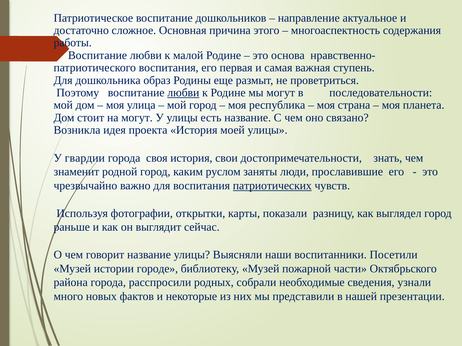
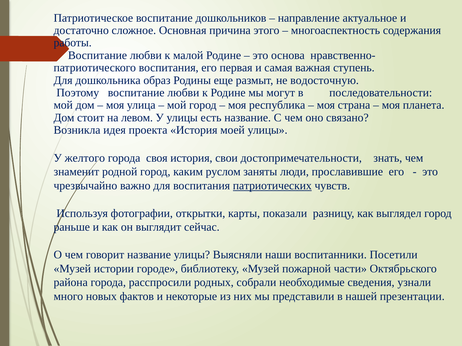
проветриться: проветриться -> водосточную (325, 80)
любви underline: present -> none (183, 93)
на могут: могут -> левом (137, 118)
гвардии: гвардии -> желтого (85, 158)
